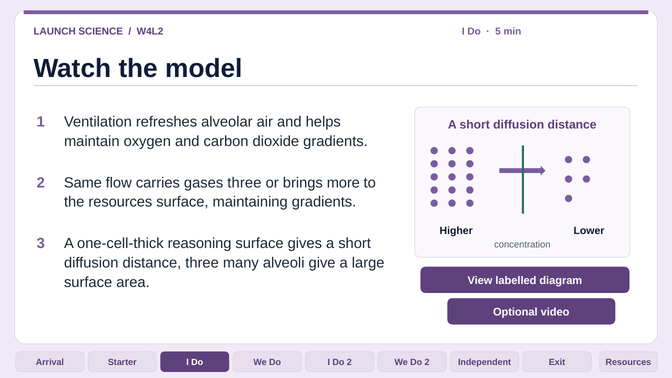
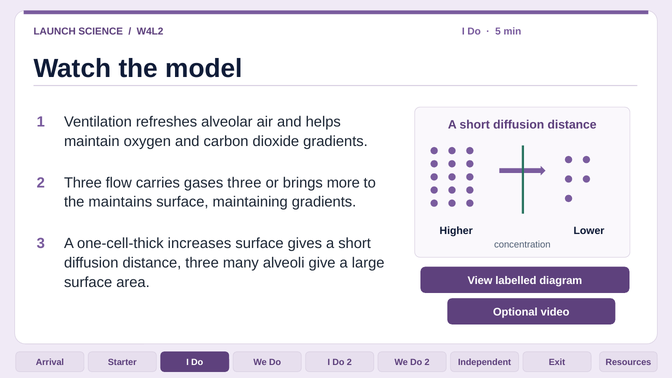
2 Same: Same -> Three (83, 183)
the resources: resources -> maintains (120, 202)
reasoning: reasoning -> increases (199, 244)
